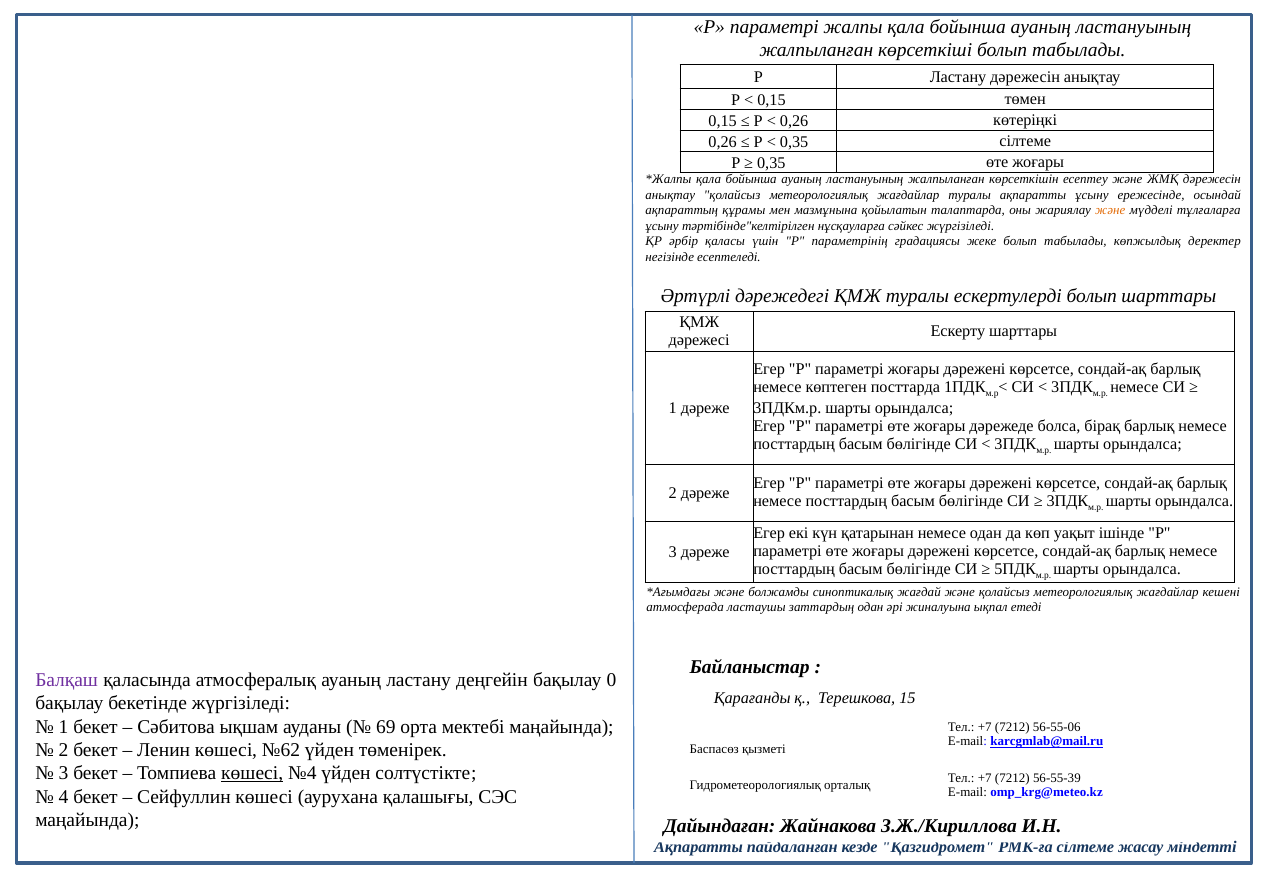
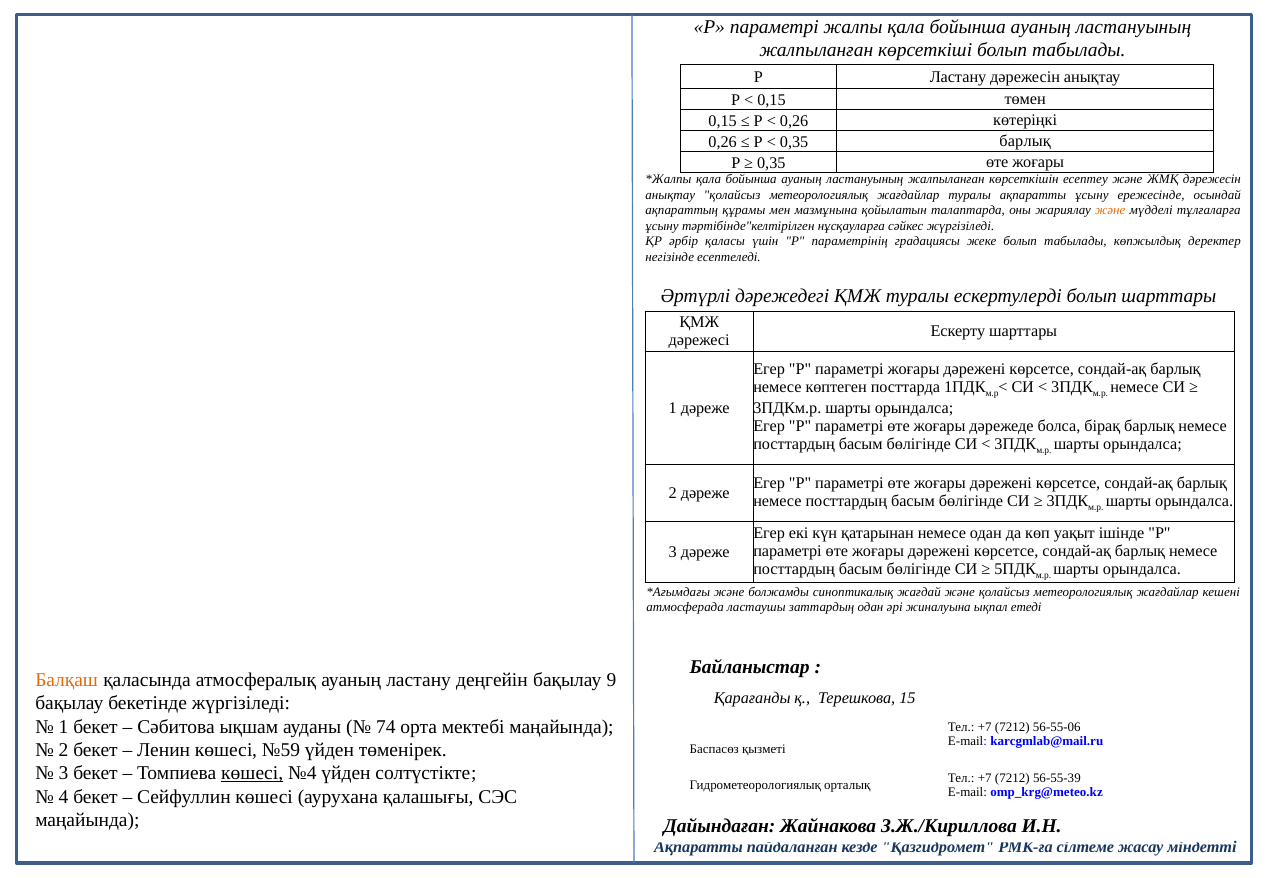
0,35 сілтеме: сілтеме -> барлық (1025, 141)
Балқаш colour: purple -> orange (67, 680)
0: 0 -> 9 (611, 680)
69: 69 -> 74 (386, 726)
karcgmlab@mail.ru underline: present -> none (1047, 741)
№62: №62 -> №59 (281, 750)
